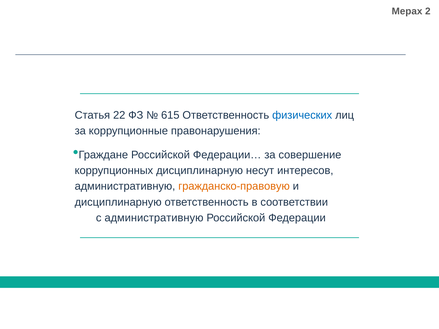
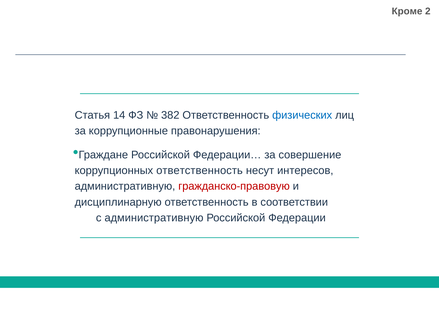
Мерах: Мерах -> Кроме (407, 11)
22: 22 -> 14 (119, 115)
615: 615 -> 382 (170, 115)
коррупционных дисциплинарную: дисциплинарную -> ответственность (200, 171)
гражданско-правовую colour: orange -> red (234, 186)
